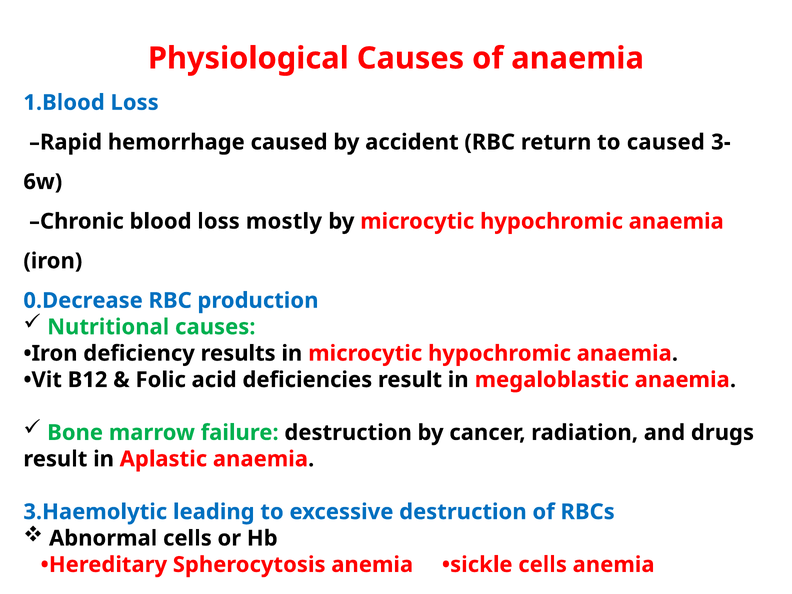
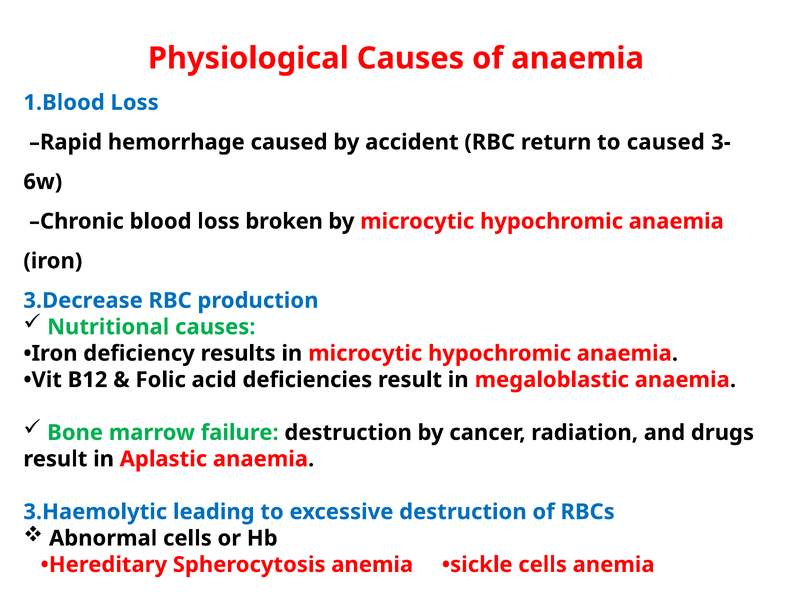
mostly: mostly -> broken (284, 221)
0.Decrease: 0.Decrease -> 3.Decrease (83, 301)
